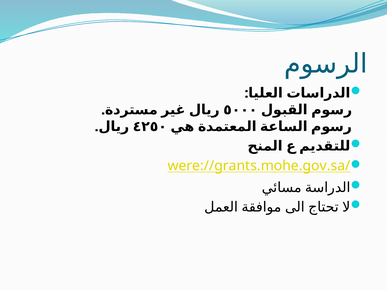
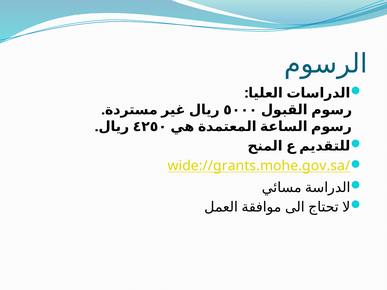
were://grants.mohe.gov.sa/: were://grants.mohe.gov.sa/ -> wide://grants.mohe.gov.sa/ (259, 166)
